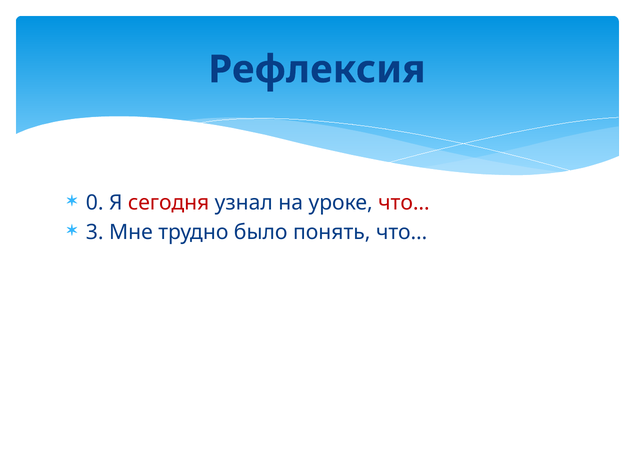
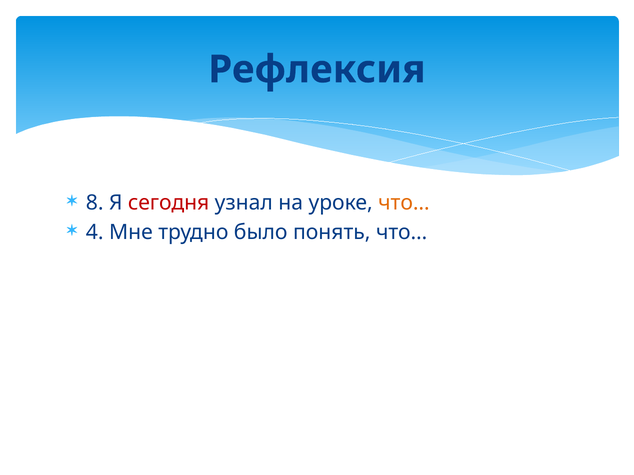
0: 0 -> 8 (95, 203)
что… colour: red -> orange (404, 203)
3: 3 -> 4 (95, 232)
